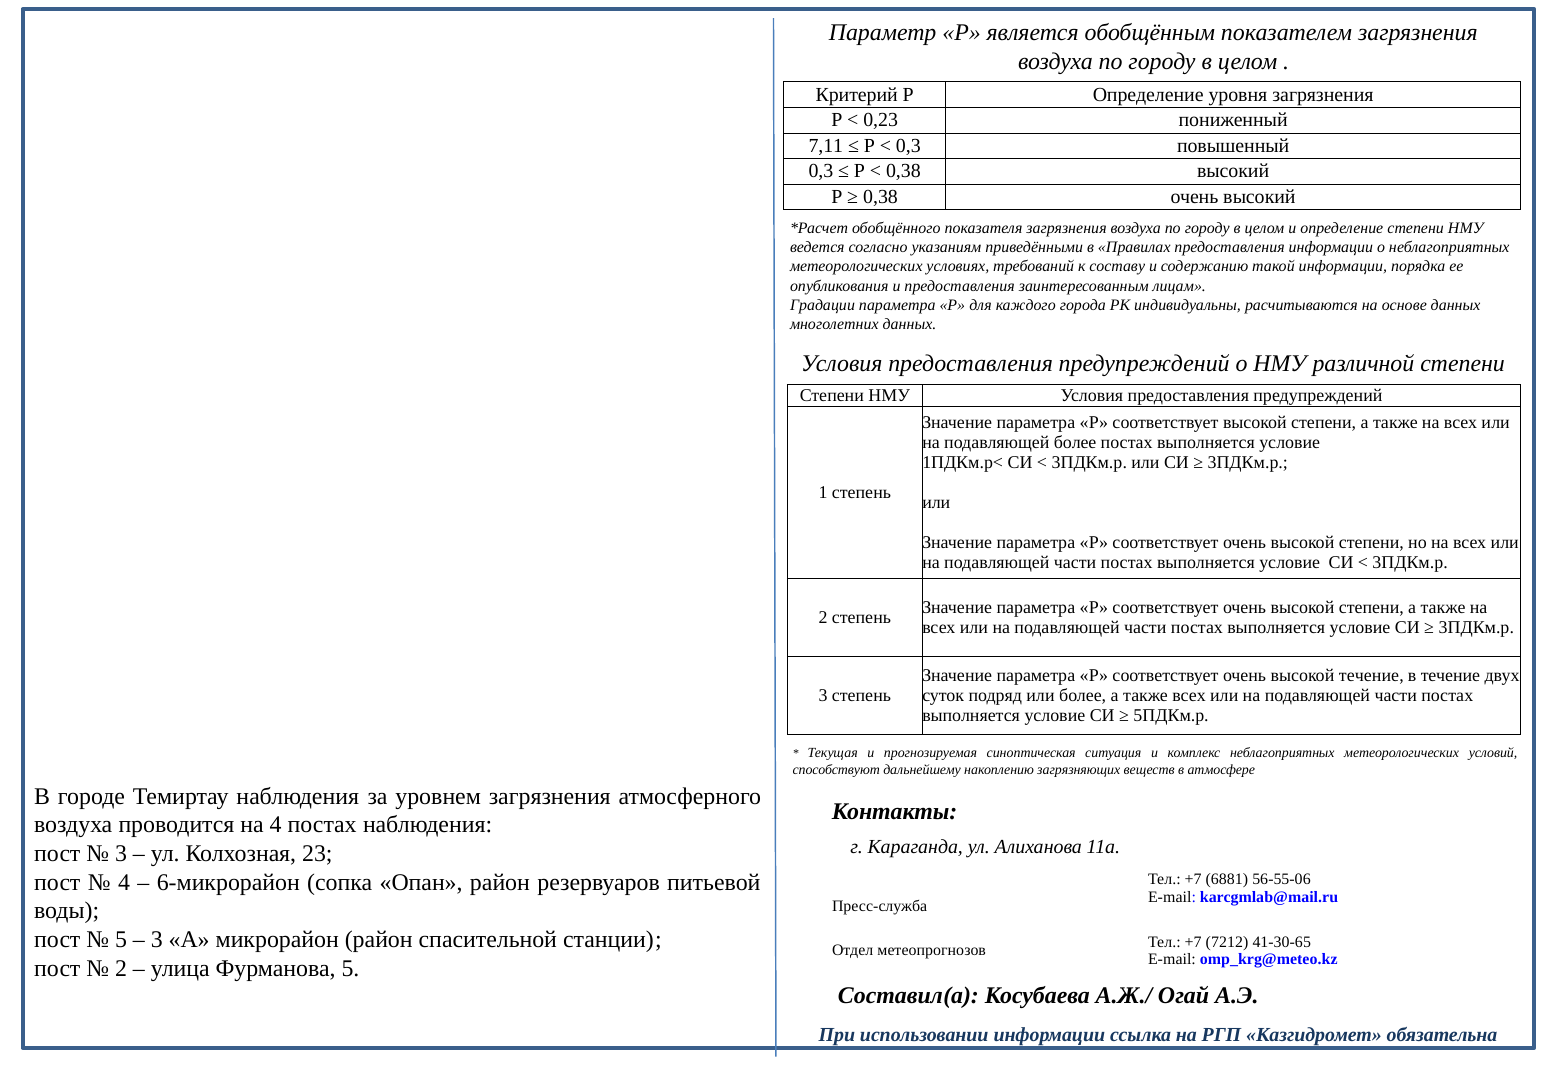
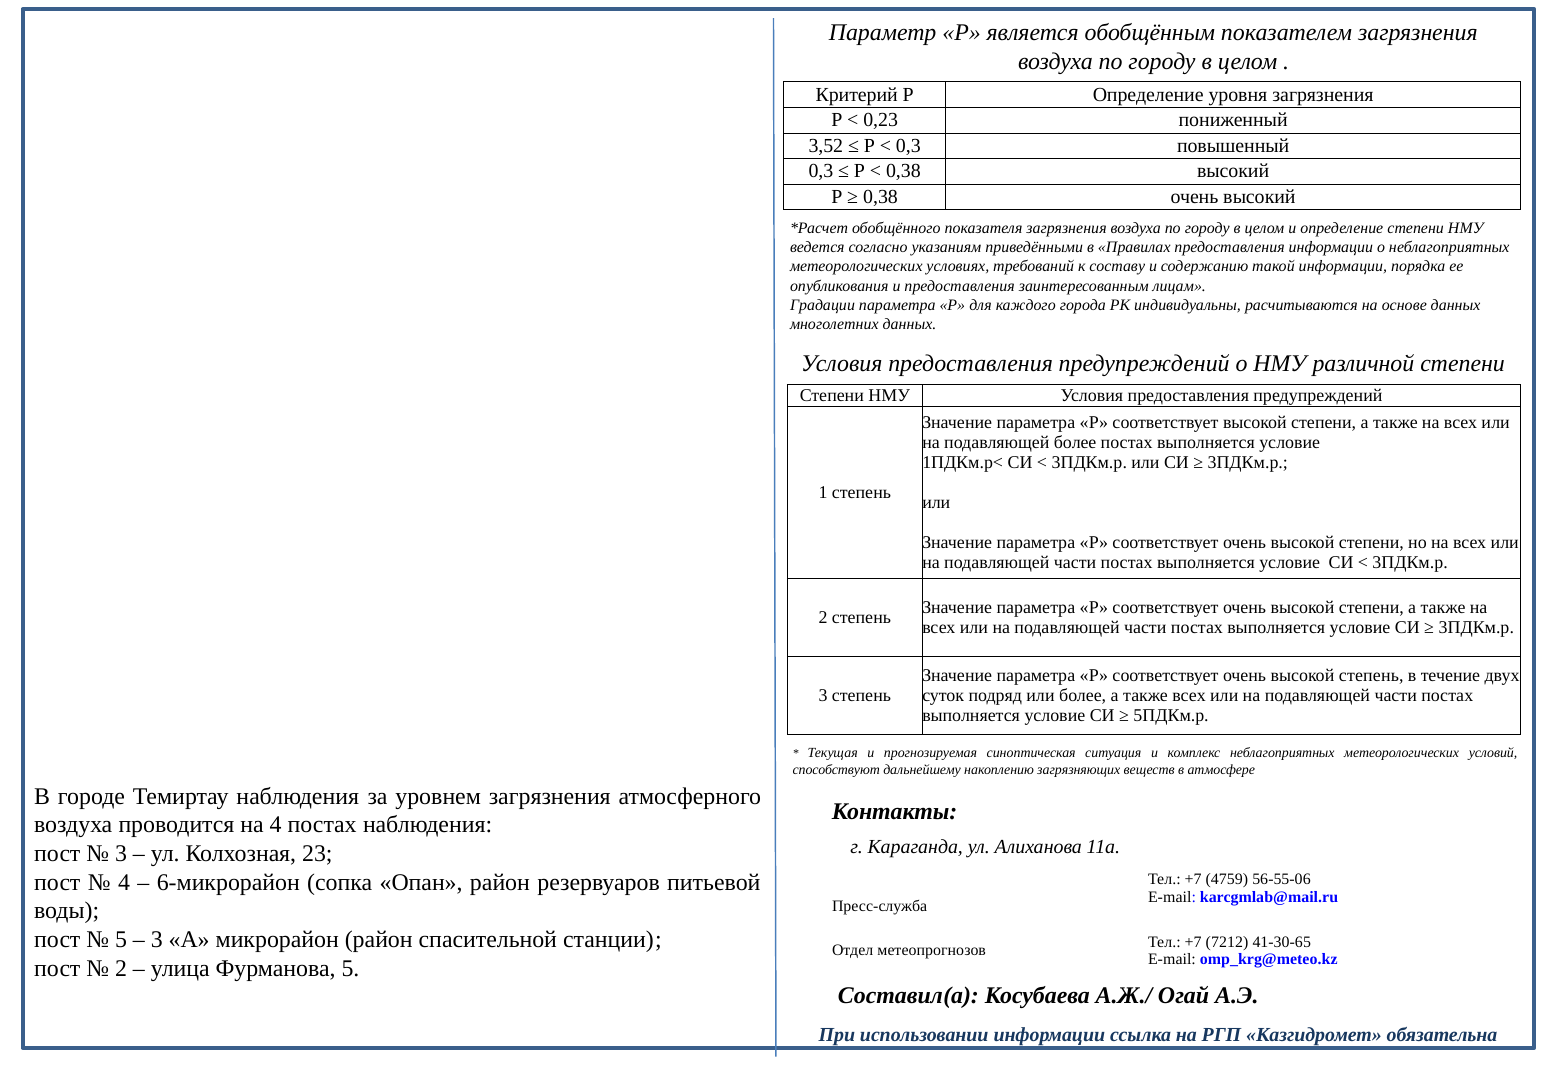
7,11: 7,11 -> 3,52 (826, 146)
высокой течение: течение -> степень (1371, 675)
6881: 6881 -> 4759 (1227, 879)
